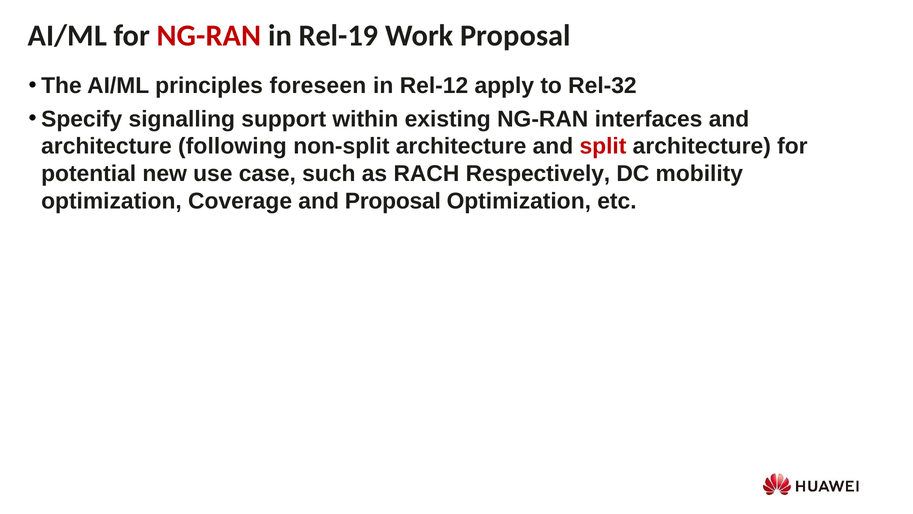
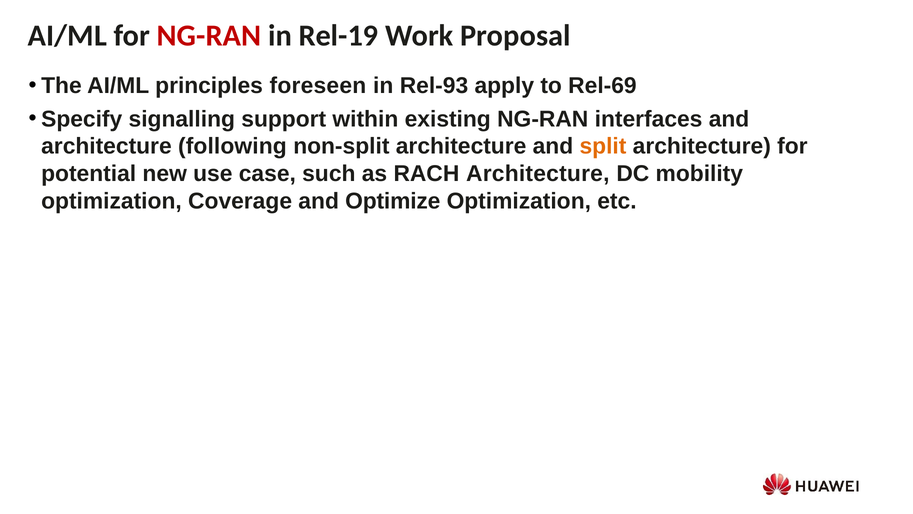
Rel-12: Rel-12 -> Rel-93 (434, 86)
Rel-32: Rel-32 -> Rel-69 (602, 86)
split colour: red -> orange (603, 146)
RACH Respectively: Respectively -> Architecture (538, 174)
and Proposal: Proposal -> Optimize (393, 201)
